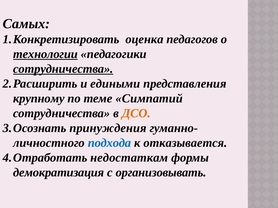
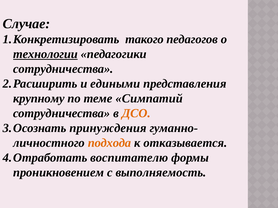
Самых: Самых -> Случае (26, 24)
оценка: оценка -> такого (145, 39)
сотрудничества underline: present -> none (63, 69)
подхода colour: blue -> orange (110, 143)
недостаткам: недостаткам -> воспитателю (129, 158)
демократизация: демократизация -> проникновением (59, 173)
организовывать: организовывать -> выполняемость (161, 173)
